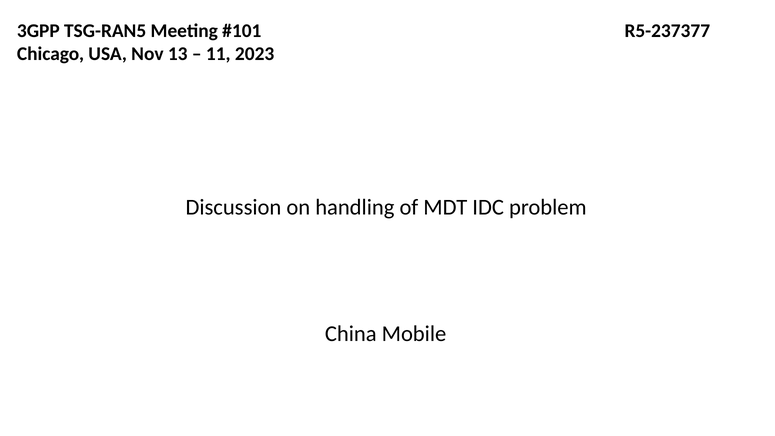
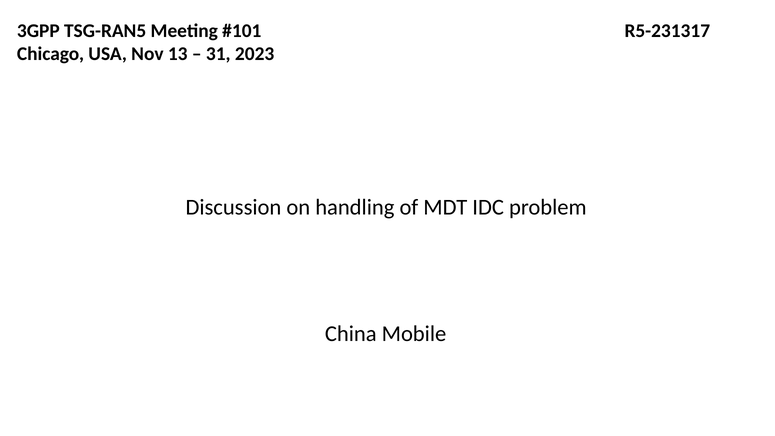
R5-237377: R5-237377 -> R5-231317 (667, 31)
11: 11 -> 31 (218, 54)
